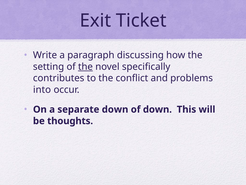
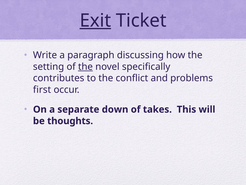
Exit underline: none -> present (95, 21)
into: into -> first (42, 89)
of down: down -> takes (157, 109)
